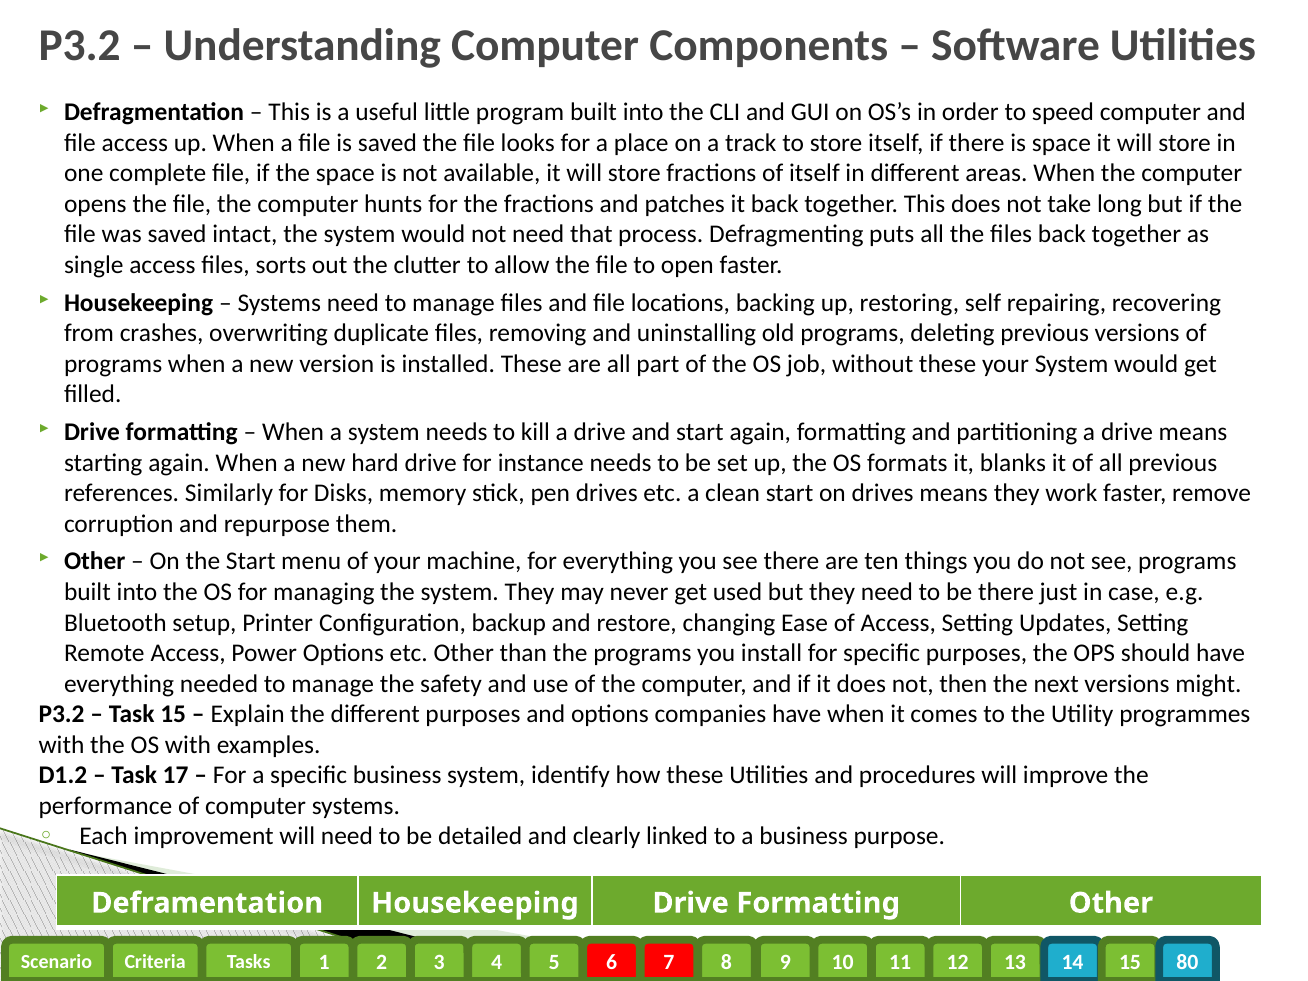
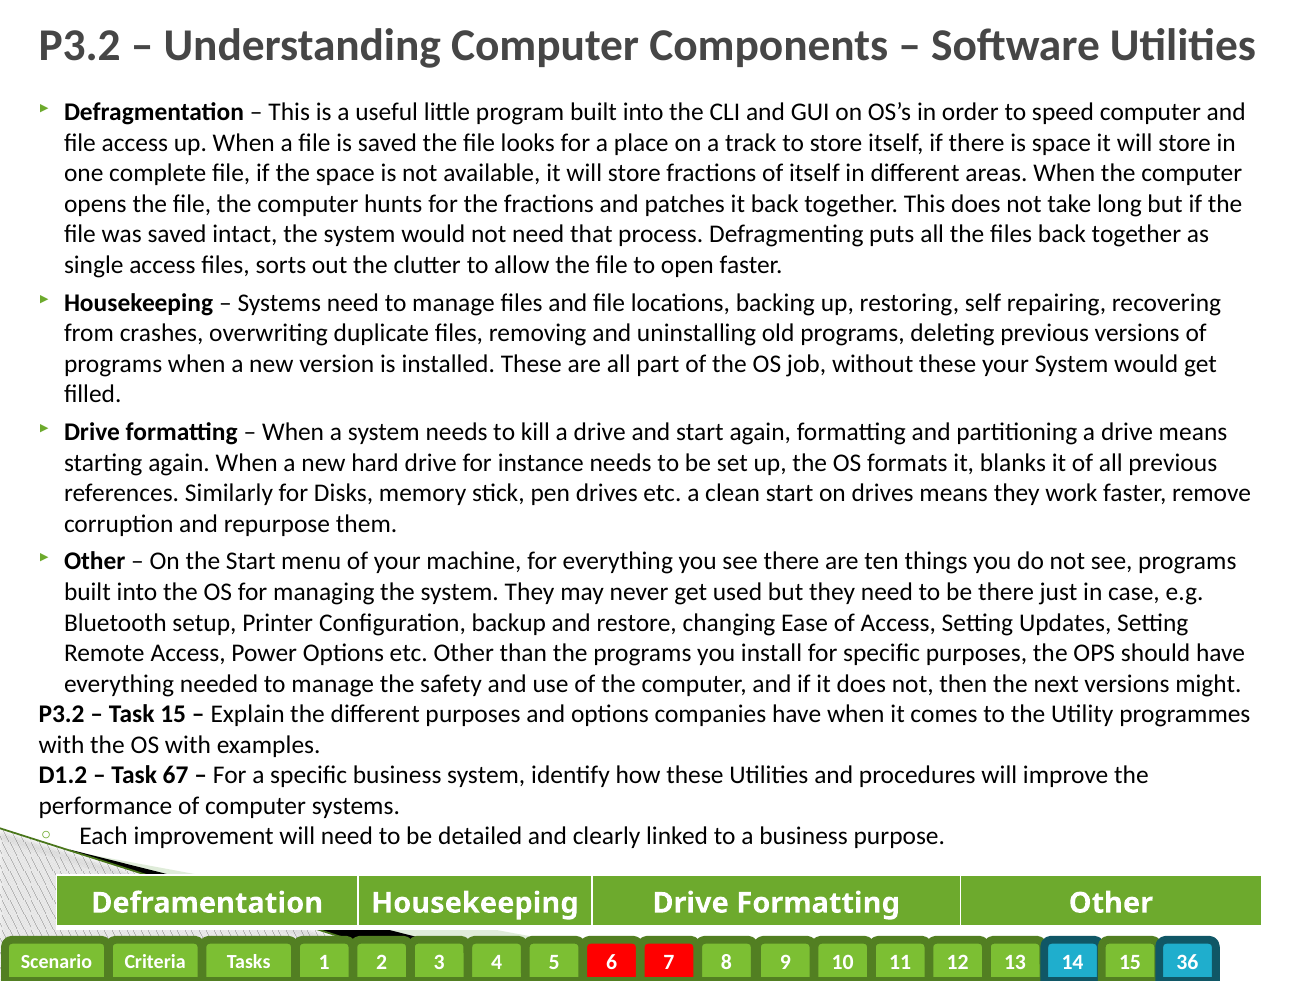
17: 17 -> 67 (176, 775)
80: 80 -> 36 (1187, 963)
